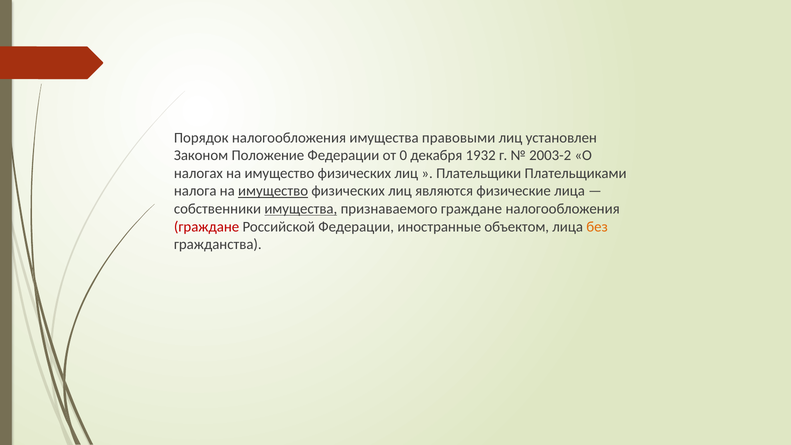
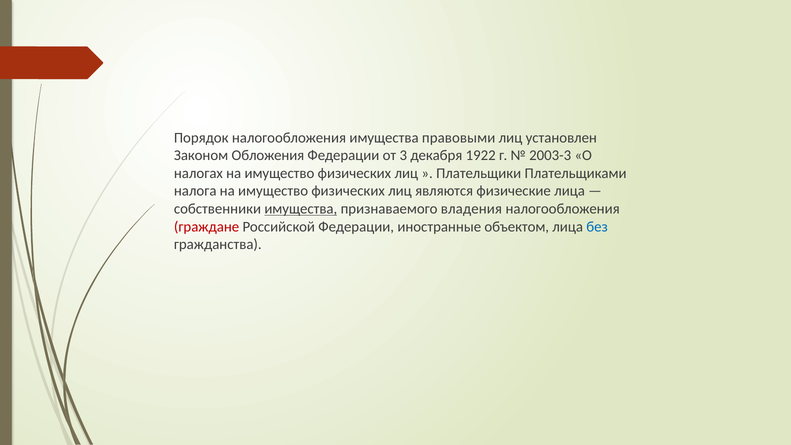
Положение: Положение -> Обложения (268, 155)
0: 0 -> 3 (403, 155)
1932: 1932 -> 1922 (481, 155)
2003-2: 2003-2 -> 2003-3 (550, 155)
имущество underline: present -> none (273, 191)
признаваемого граждане: граждане -> владения (471, 209)
без colour: orange -> blue (597, 227)
